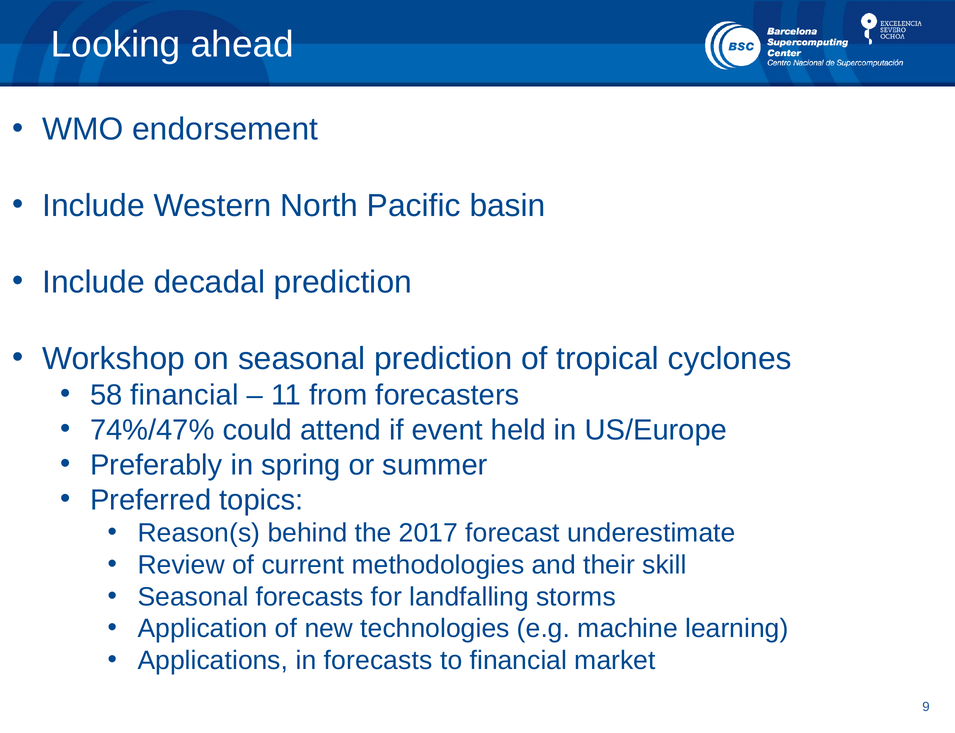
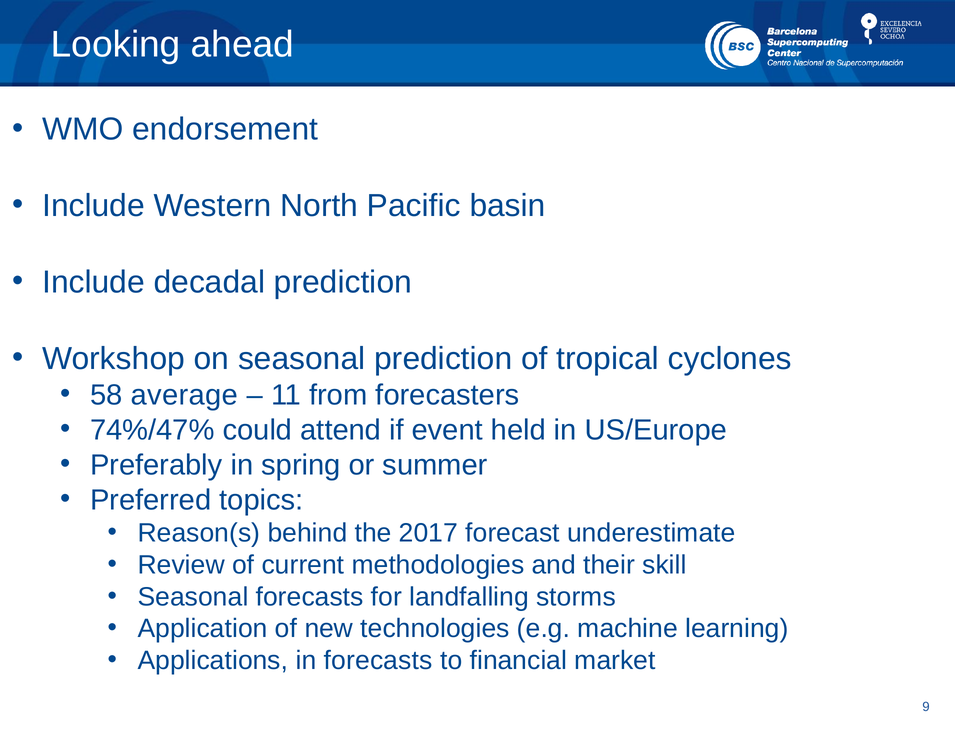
58 financial: financial -> average (184, 395)
